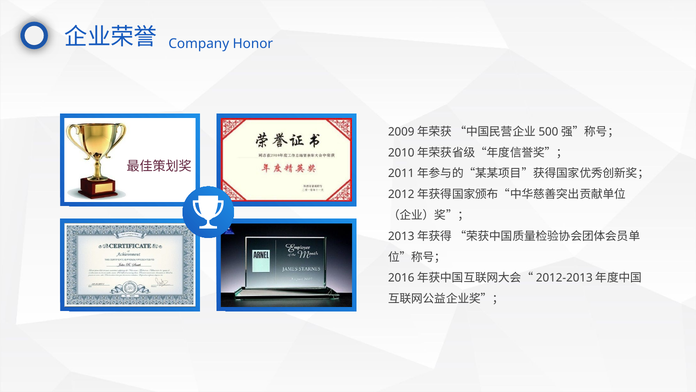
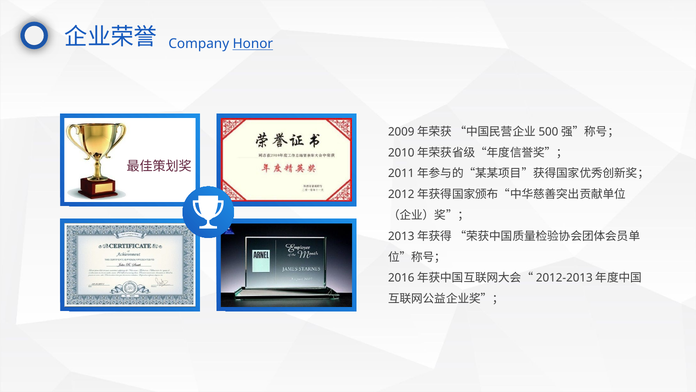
Honor underline: none -> present (253, 44)
